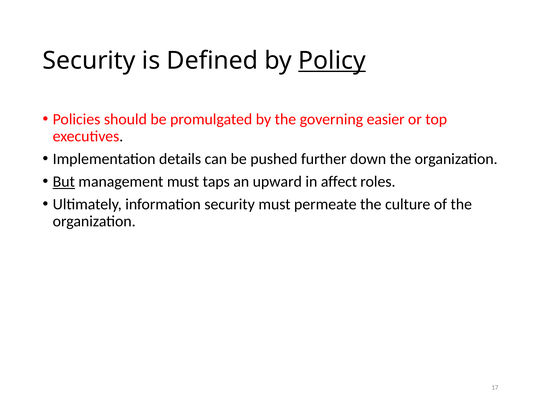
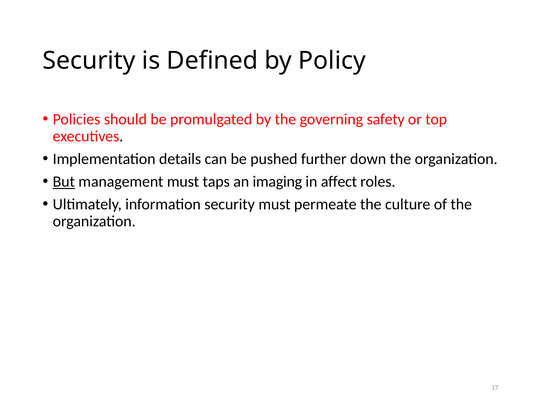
Policy underline: present -> none (332, 61)
easier: easier -> safety (386, 119)
upward: upward -> imaging (277, 182)
